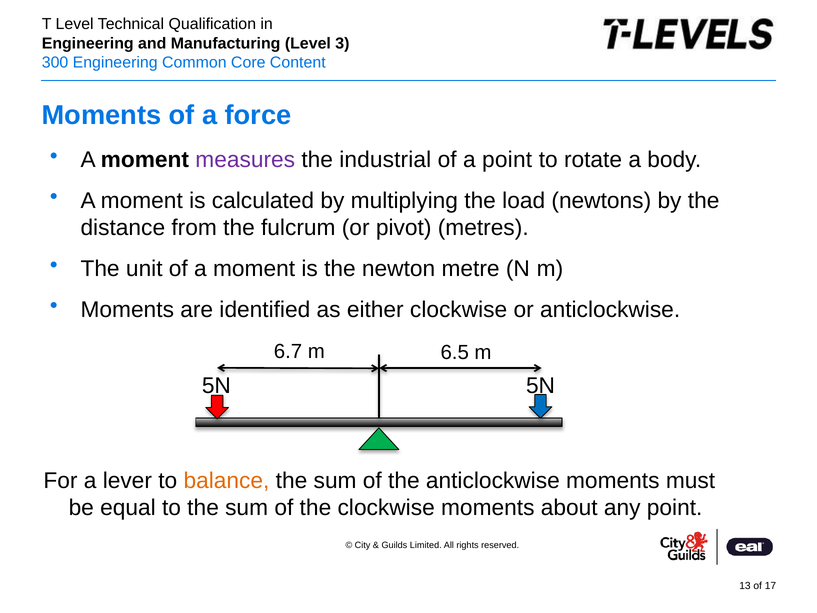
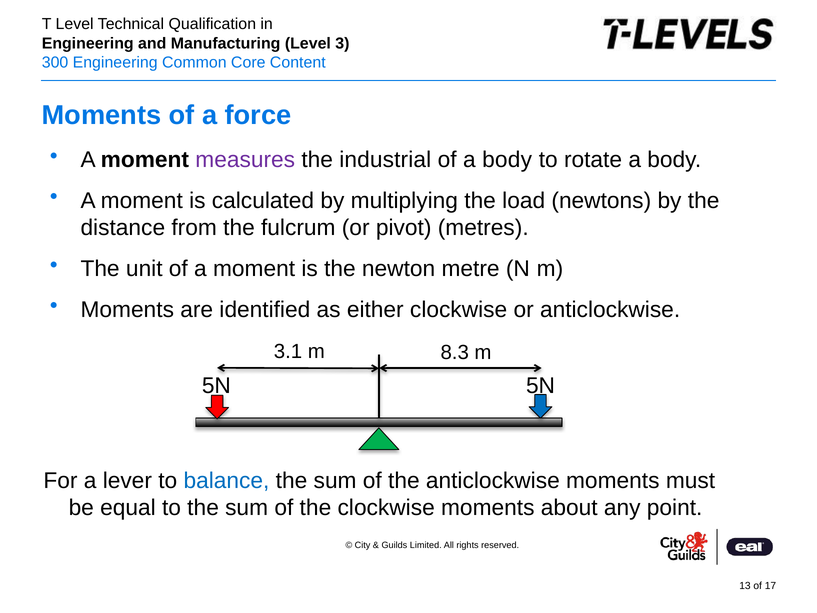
of a point: point -> body (507, 160)
6.7: 6.7 -> 3.1 (288, 351)
6.5: 6.5 -> 8.3 (455, 353)
balance colour: orange -> blue (226, 480)
